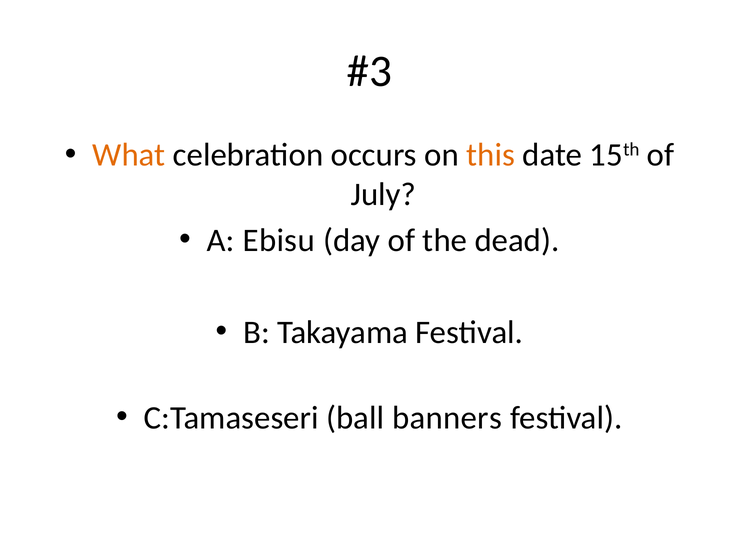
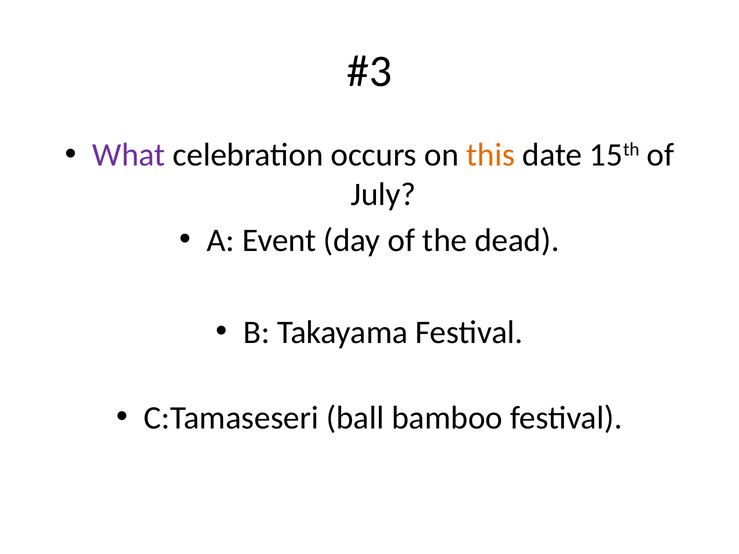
What colour: orange -> purple (129, 155)
Ebisu: Ebisu -> Event (279, 240)
banners: banners -> bamboo (447, 418)
